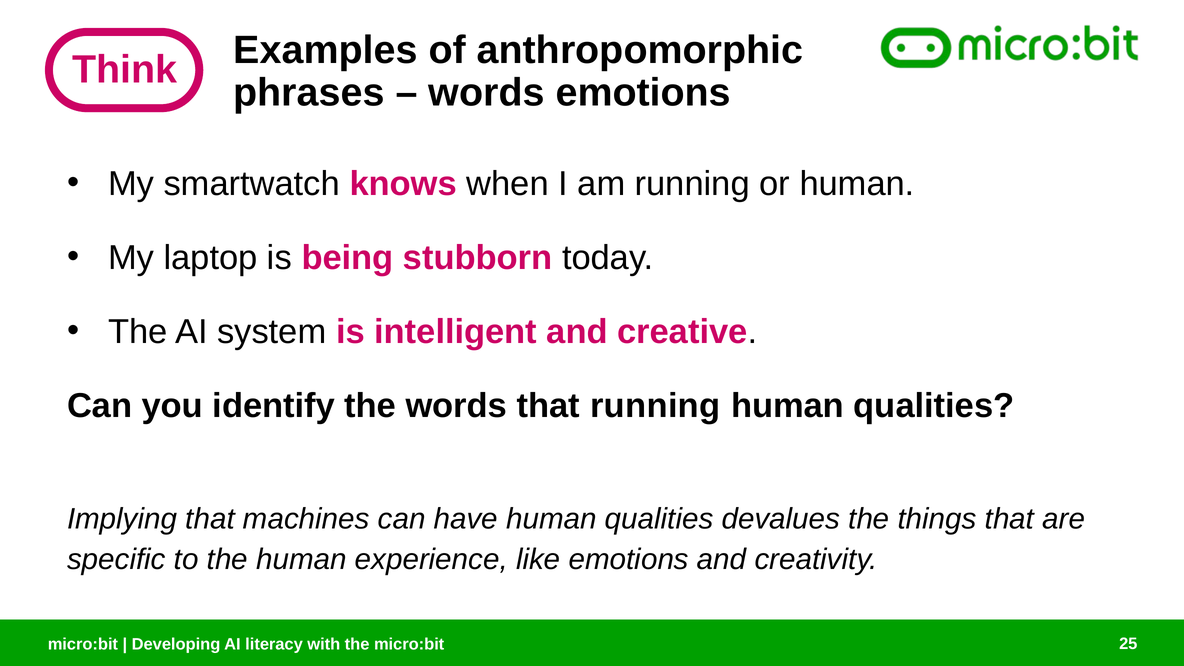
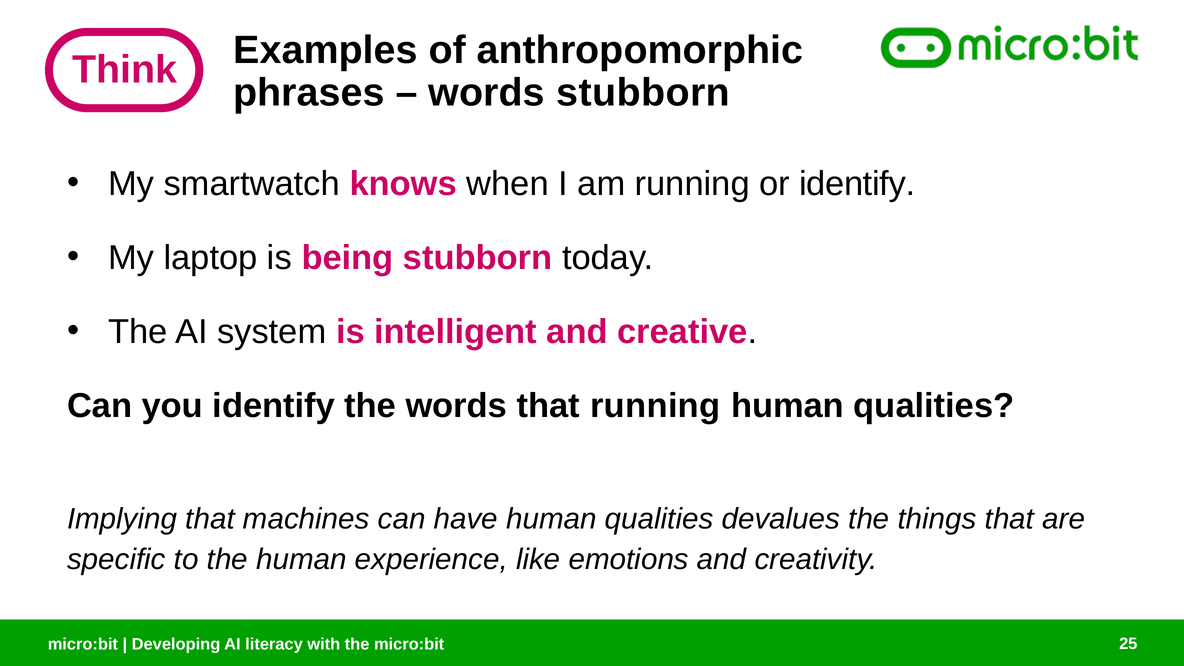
words emotions: emotions -> stubborn (643, 93)
or human: human -> identify (857, 184)
